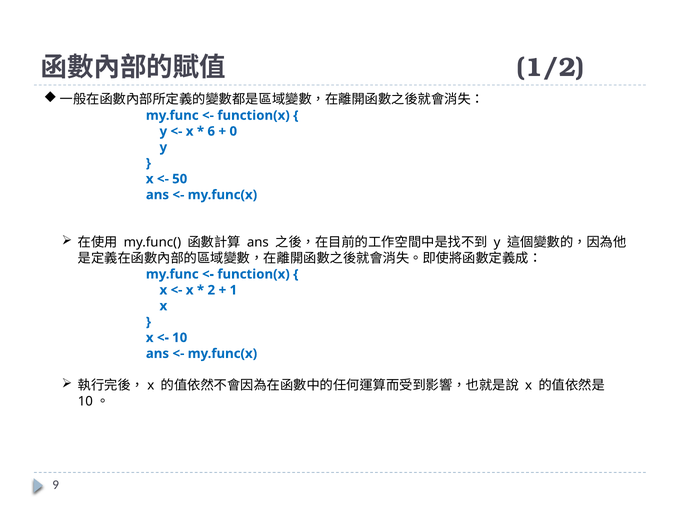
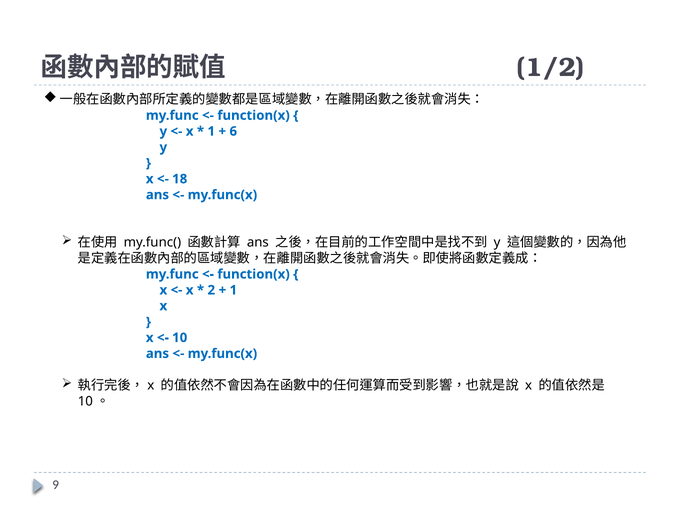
6: 6 -> 1 (211, 131)
0: 0 -> 6 (233, 131)
50: 50 -> 18 (180, 179)
